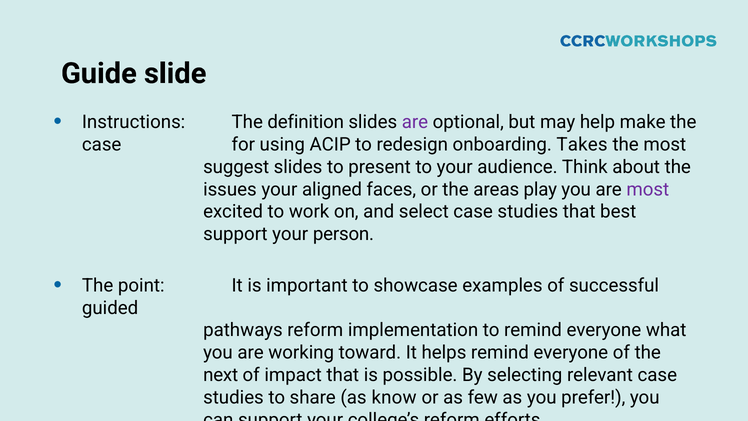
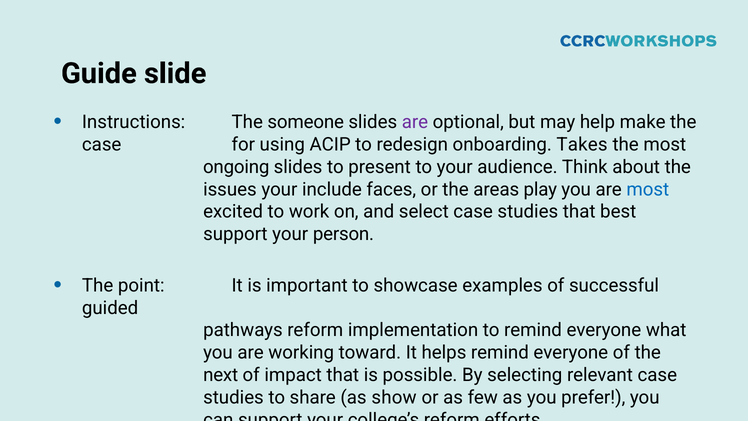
definition: definition -> someone (306, 122)
suggest: suggest -> ongoing (236, 167)
aligned: aligned -> include (332, 189)
most colour: purple -> blue (648, 189)
know: know -> show (394, 397)
